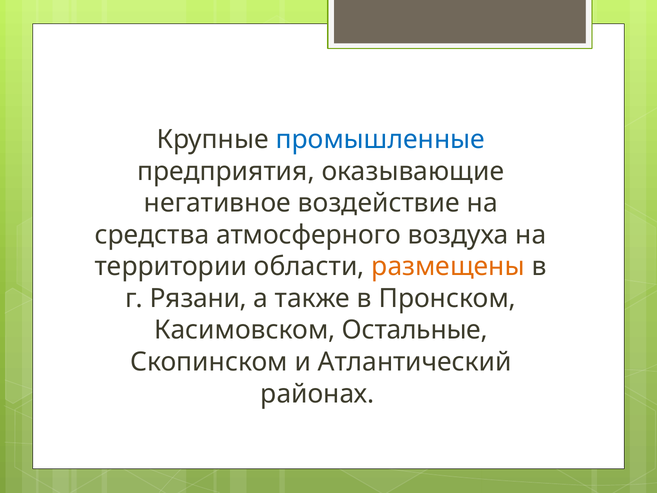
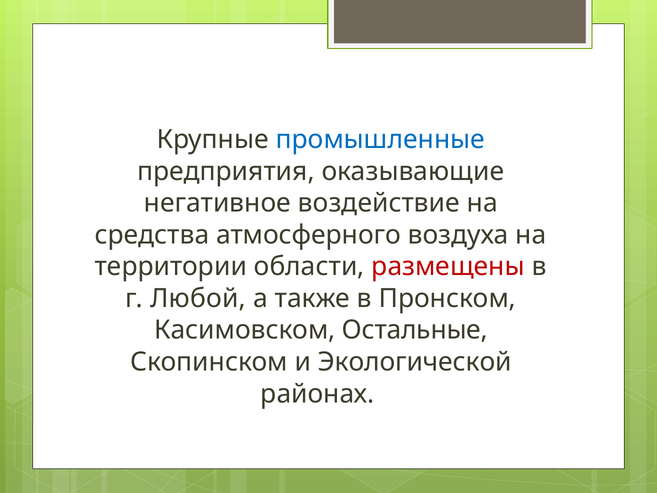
размещены colour: orange -> red (448, 267)
Рязани: Рязани -> Любой (198, 298)
Атлантический: Атлантический -> Экологической (415, 362)
